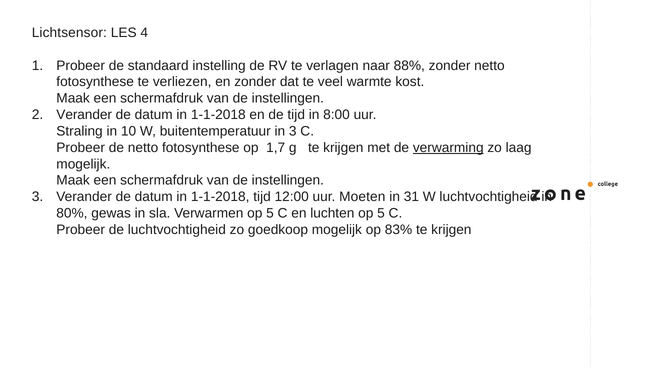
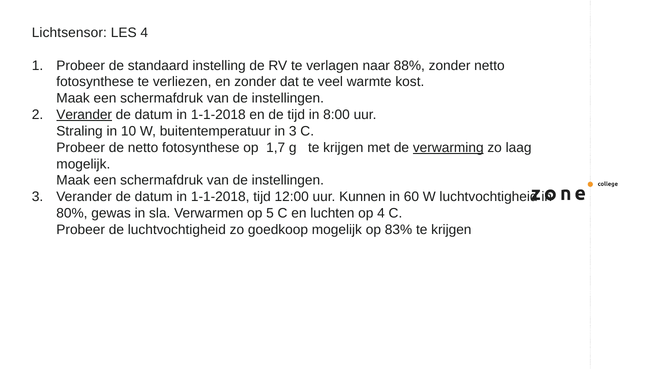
Verander underline: none -> present (84, 115)
Moeten: Moeten -> Kunnen (362, 197)
31: 31 -> 60 (411, 197)
luchten op 5: 5 -> 4 (381, 213)
